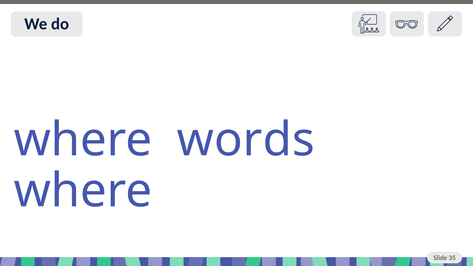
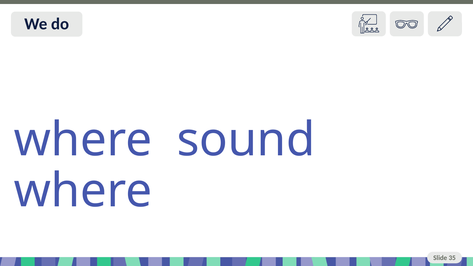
words: words -> sound (246, 140)
